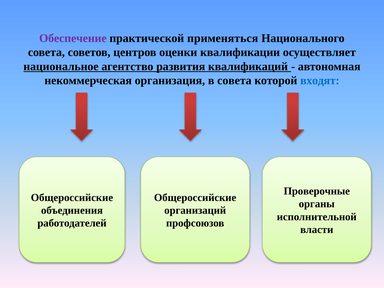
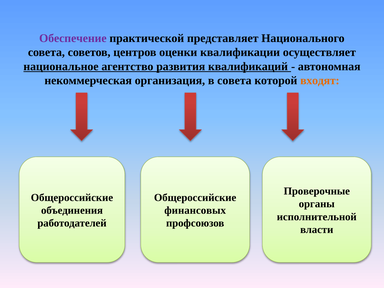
применяться: применяться -> представляет (223, 38)
входят colour: blue -> orange (320, 80)
организаций: организаций -> финансовых (195, 210)
